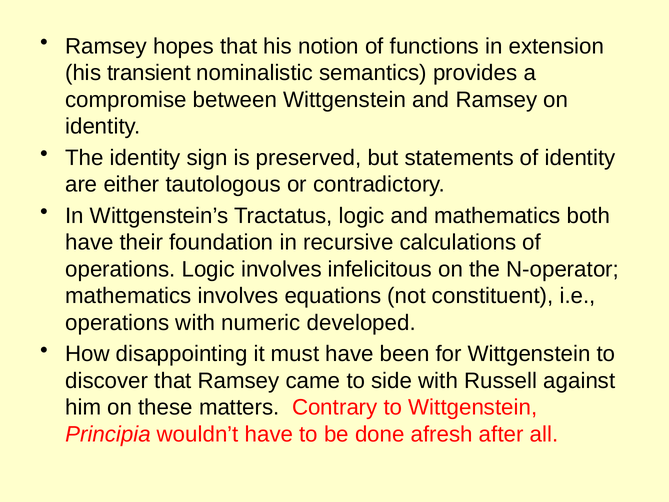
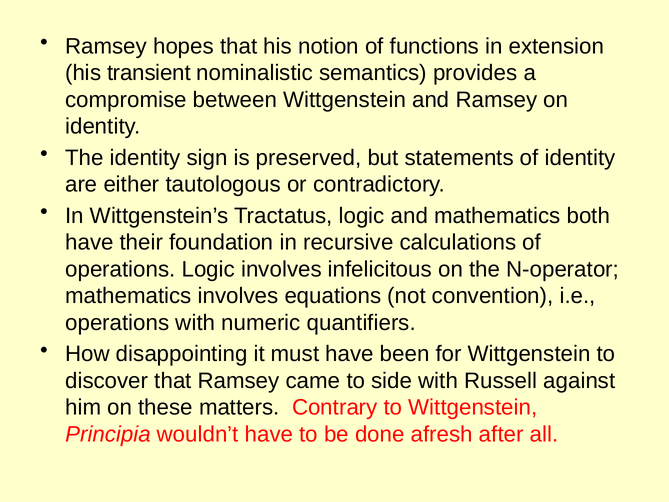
constituent: constituent -> convention (493, 296)
developed: developed -> quantifiers (361, 323)
